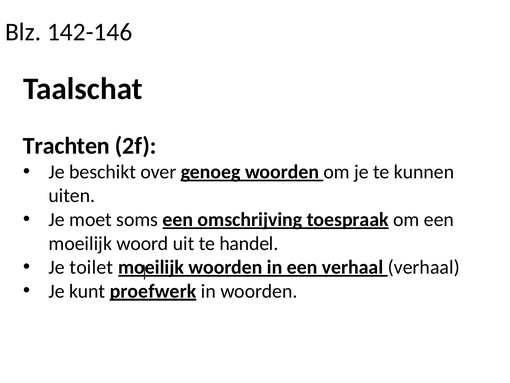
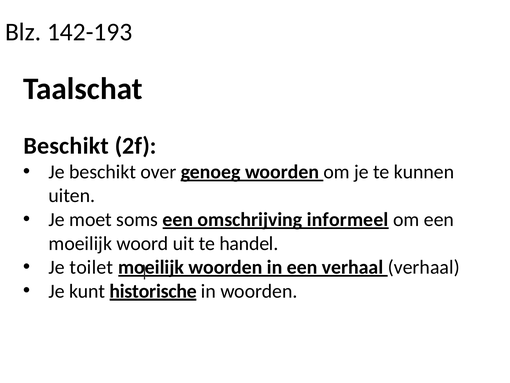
142-146: 142-146 -> 142-193 (90, 32)
Trachten: Trachten -> Beschikt (66, 146)
toespraak: toespraak -> informeel (348, 219)
proefwerk: proefwerk -> historische (153, 291)
